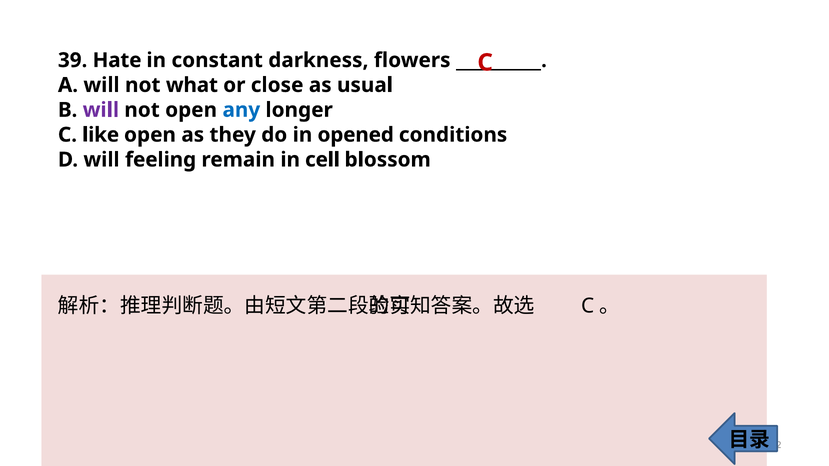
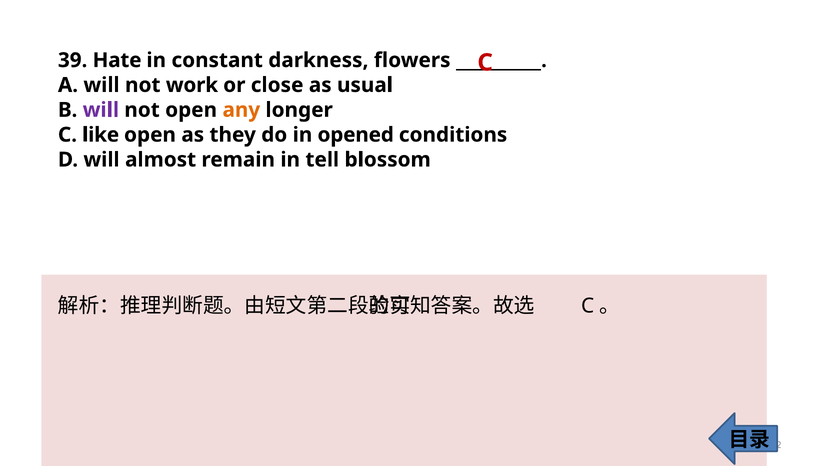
what: what -> work (192, 85)
any colour: blue -> orange (241, 110)
feeling: feeling -> almost (161, 160)
cell: cell -> tell (322, 160)
